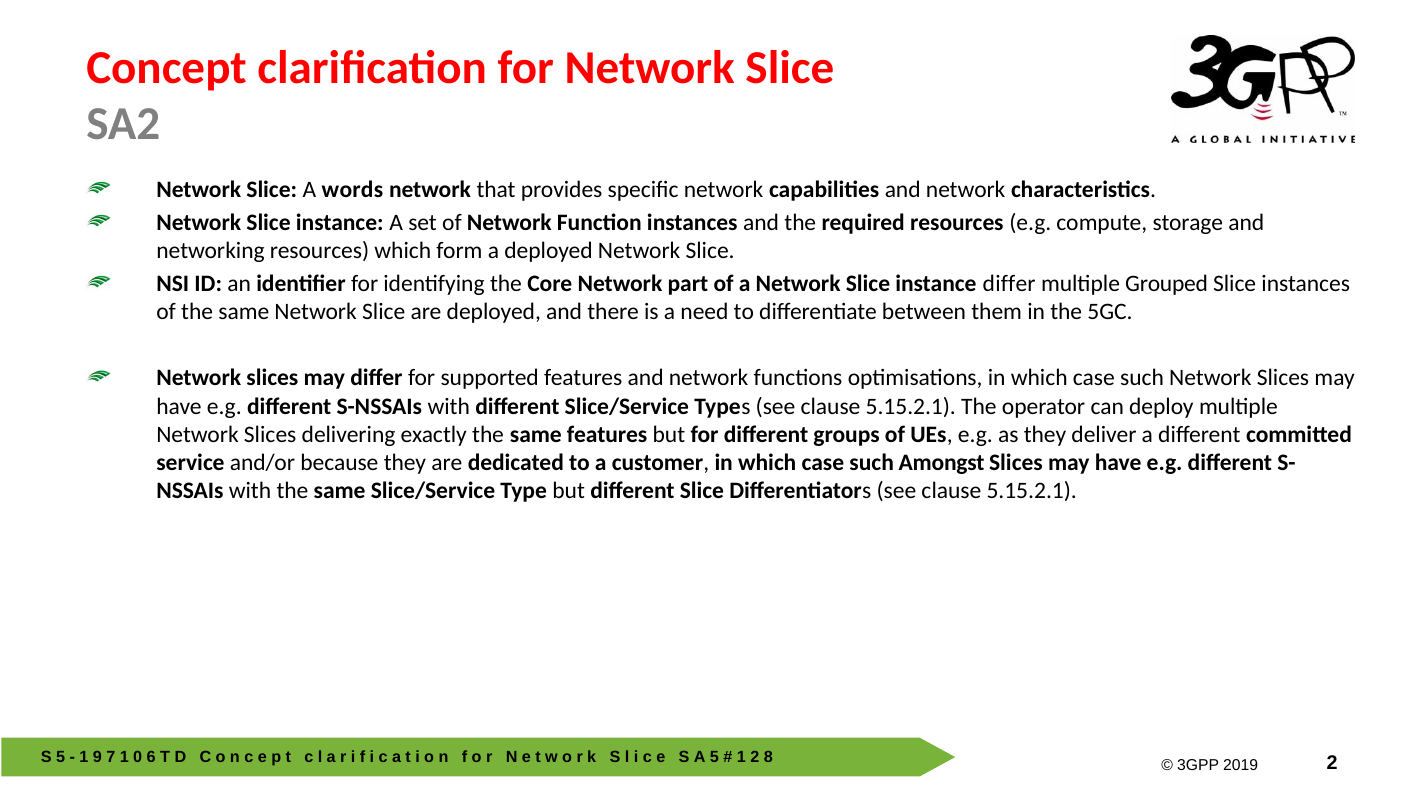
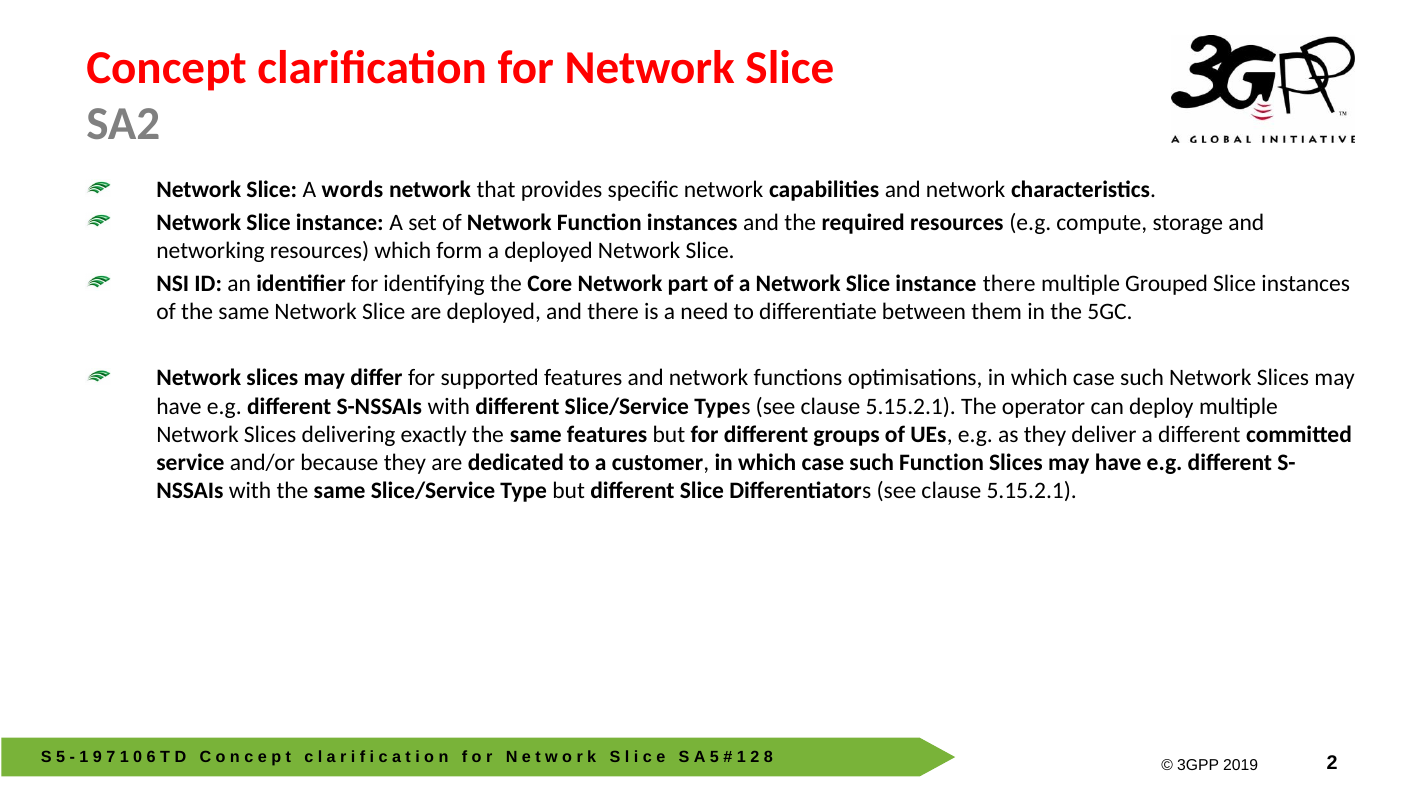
instance differ: differ -> there (1009, 284)
such Amongst: Amongst -> Function (942, 463)
